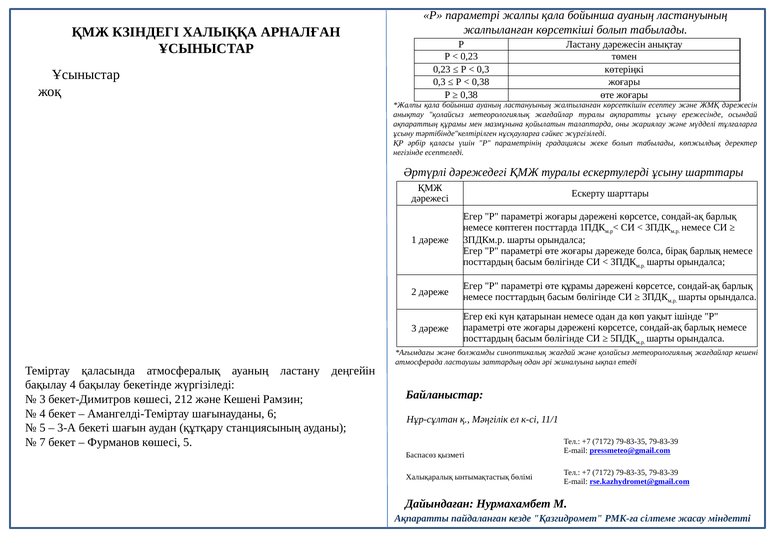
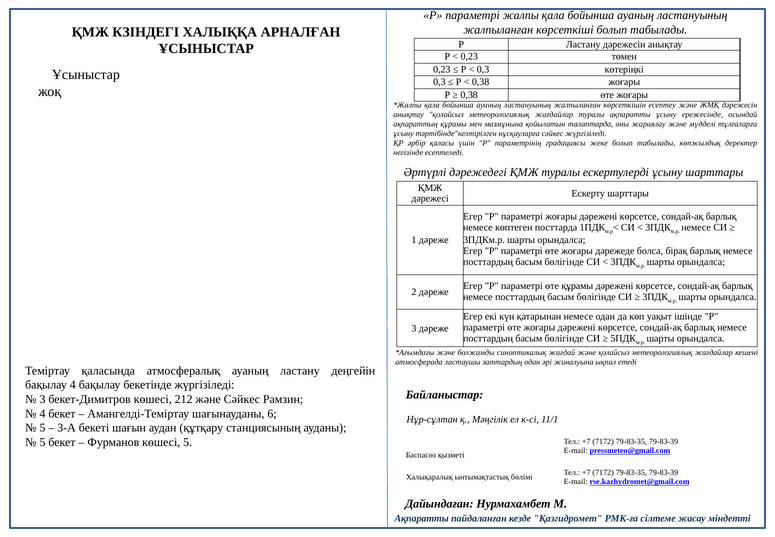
және Кешені: Кешені -> Сәйкес (242, 399)
7: 7 -> 5 (42, 442)
